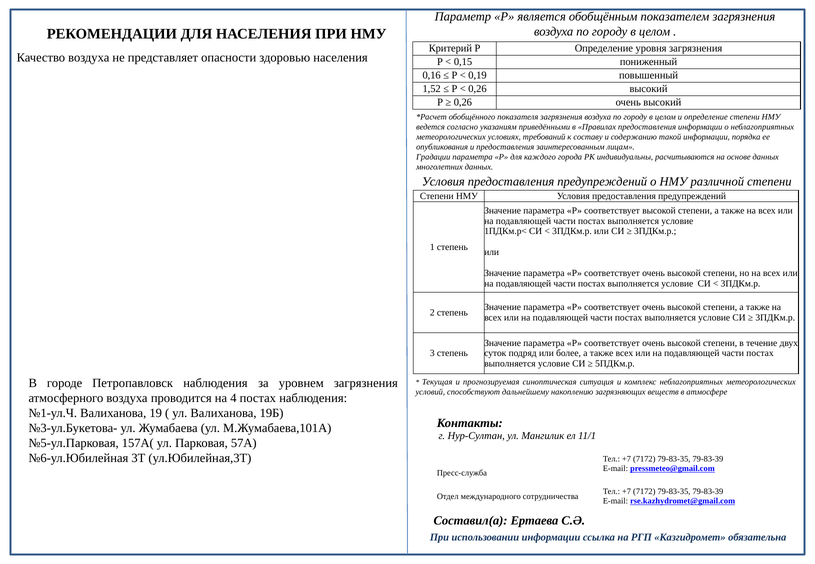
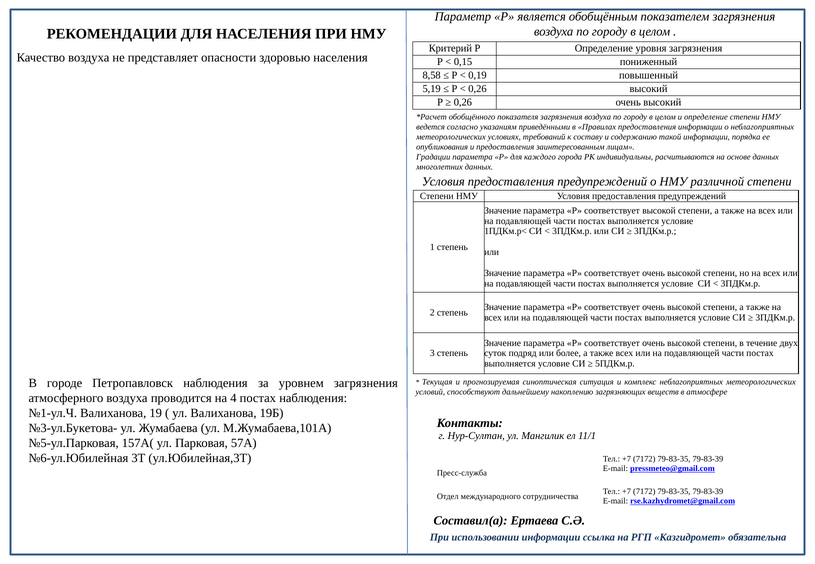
0,16: 0,16 -> 8,58 (432, 75)
1,52: 1,52 -> 5,19 (432, 89)
